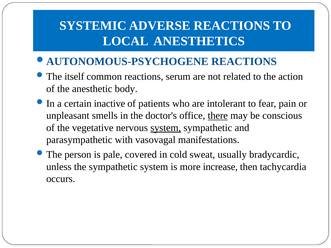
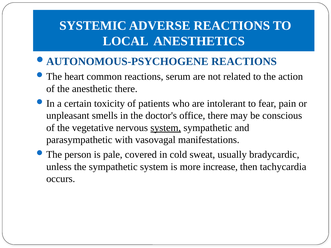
itself: itself -> heart (74, 77)
anesthetic body: body -> there (126, 89)
inactive: inactive -> toxicity (109, 104)
there underline: present -> none (218, 116)
